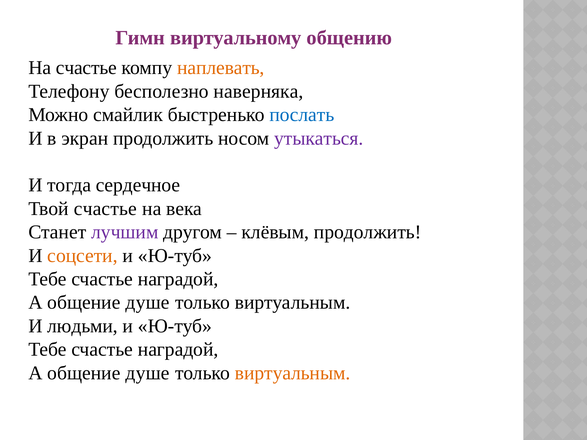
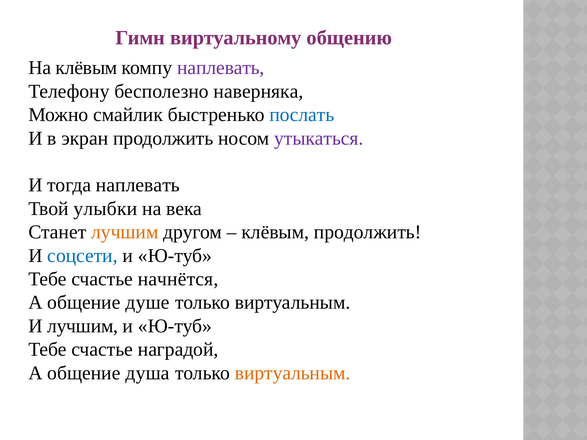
На счастье: счастье -> клёвым (86, 68)
наплевать colour: orange -> purple (221, 68)
тогда сердечное: сердечное -> наплевать (138, 185)
Твой счастье: счастье -> улыбки (105, 209)
лучшим colour: purple -> orange (125, 232)
соцсети colour: orange -> blue (82, 256)
наградой: наградой -> начнётся (178, 279)
И людьми: людьми -> лучшим (83, 326)
душе: душе -> душа (148, 373)
